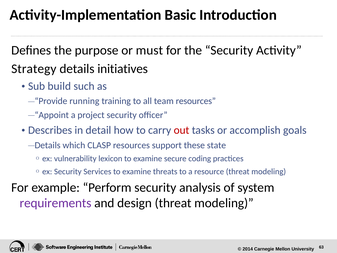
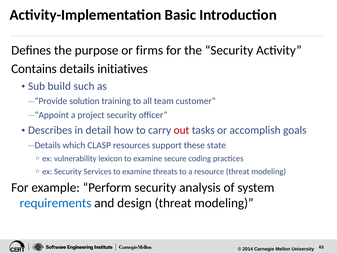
must: must -> firms (149, 50)
Strategy: Strategy -> Contains (34, 69)
running: running -> solution (84, 101)
team resources: resources -> customer (196, 101)
requirements colour: purple -> blue (56, 203)
